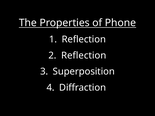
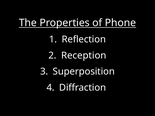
Reflection: Reflection -> Reception (84, 56)
